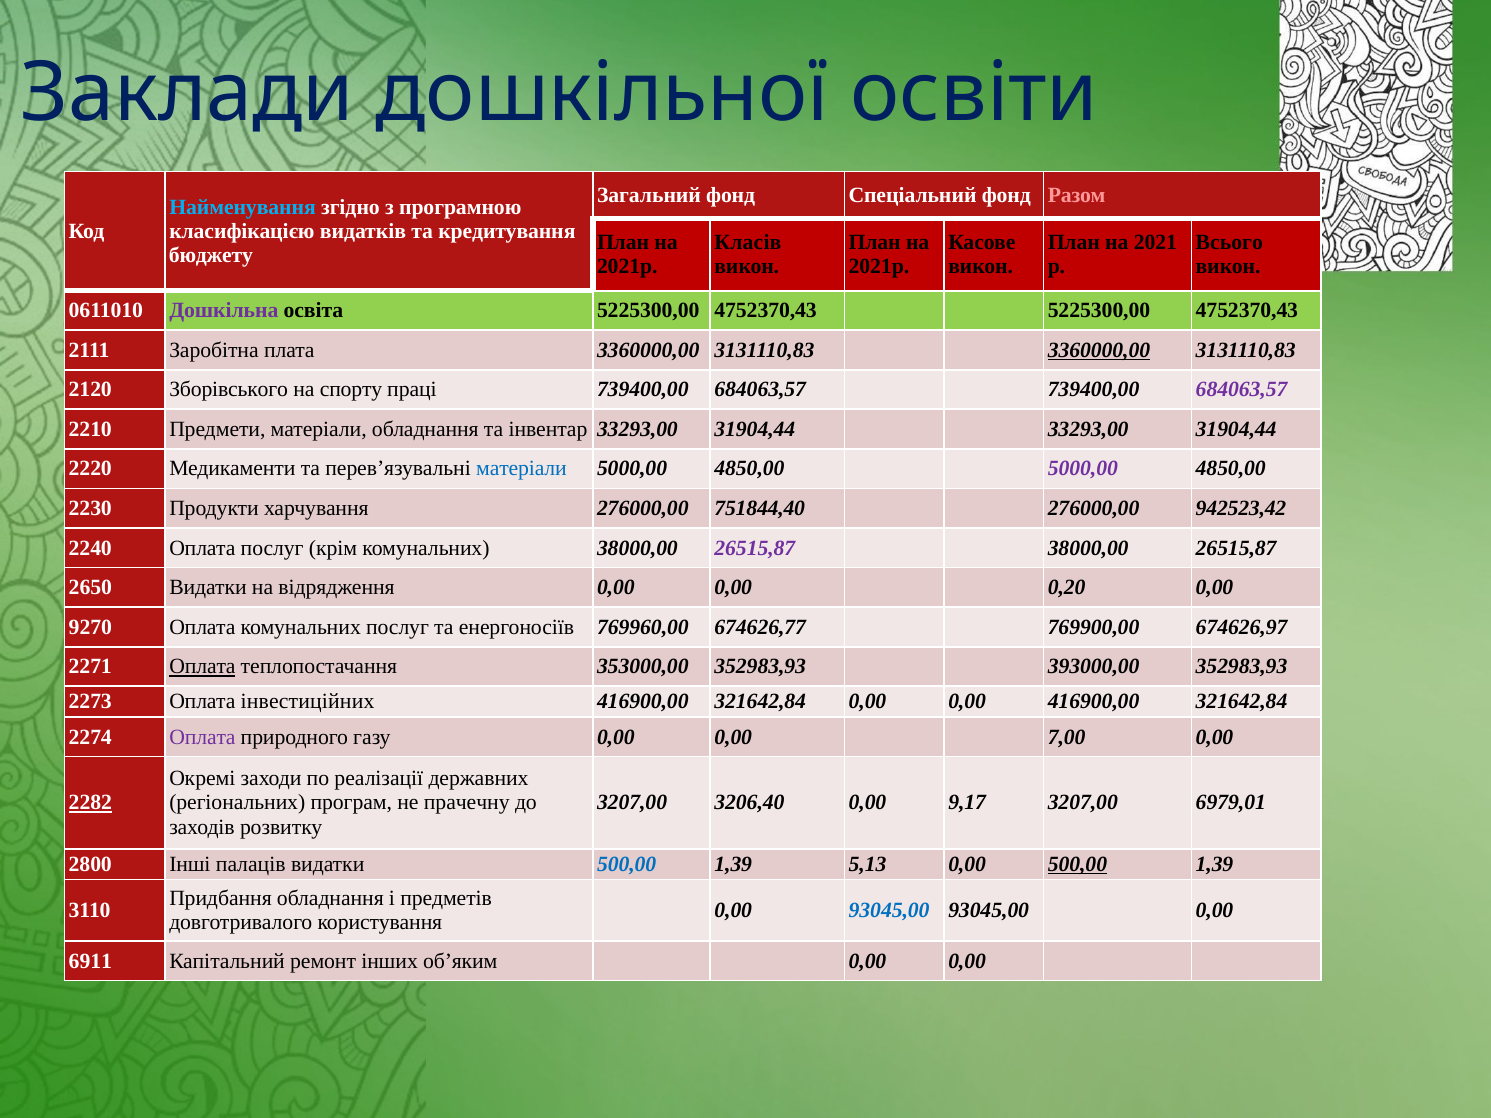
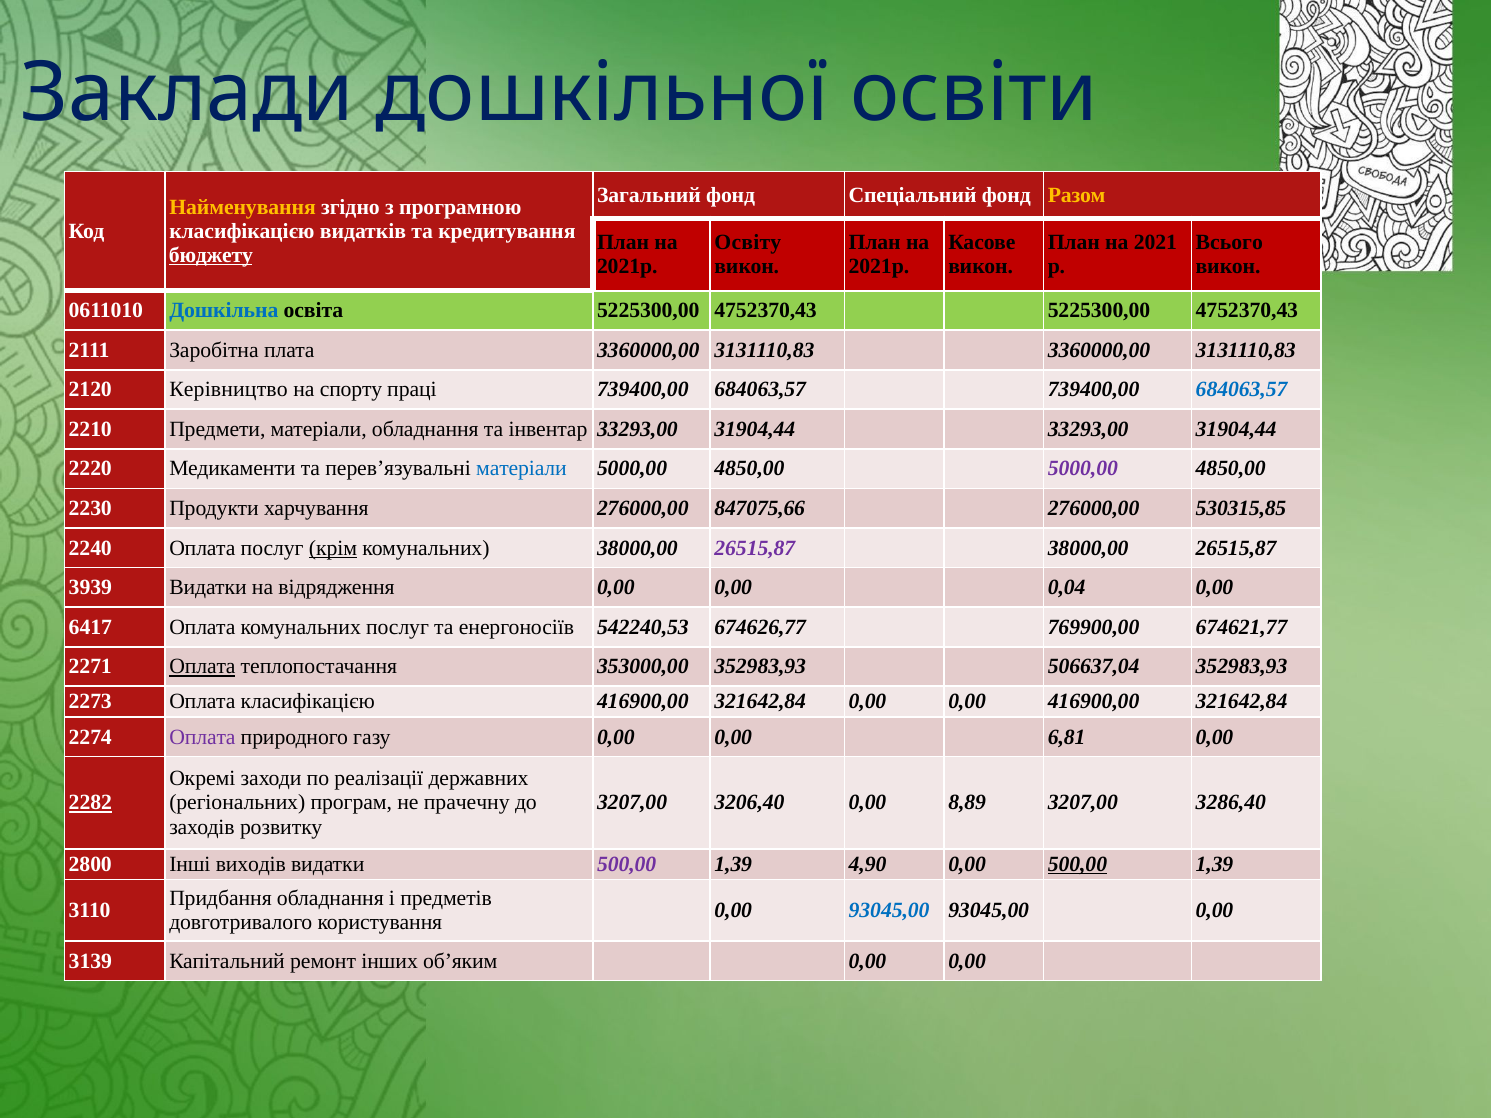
Разом colour: pink -> yellow (1077, 195)
Найменування colour: light blue -> yellow (243, 207)
Класів: Класів -> Освіту (748, 243)
бюджету underline: none -> present (211, 255)
Дошкільна colour: purple -> blue (224, 311)
3360000,00 underline: present -> none (1099, 350)
Зборівського: Зборівського -> Керівництво (228, 390)
684063,57 colour: purple -> blue (1242, 390)
751844,40: 751844,40 -> 847075,66 (760, 508)
942523,42: 942523,42 -> 530315,85 (1241, 508)
крім underline: none -> present (333, 548)
2650: 2650 -> 3939 (90, 588)
0,20: 0,20 -> 0,04 (1067, 588)
9270: 9270 -> 6417 (90, 627)
769960,00: 769960,00 -> 542240,53 (643, 627)
674626,97: 674626,97 -> 674621,77 (1242, 627)
393000,00: 393000,00 -> 506637,04 (1094, 667)
Оплата інвестиційних: інвестиційних -> класифікацією (308, 702)
7,00: 7,00 -> 6,81 (1067, 737)
9,17: 9,17 -> 8,89 (967, 803)
6979,01: 6979,01 -> 3286,40 (1231, 803)
палаців: палаців -> виходів (251, 864)
500,00 colour: blue -> purple (627, 864)
5,13: 5,13 -> 4,90 (868, 864)
6911: 6911 -> 3139 (90, 961)
